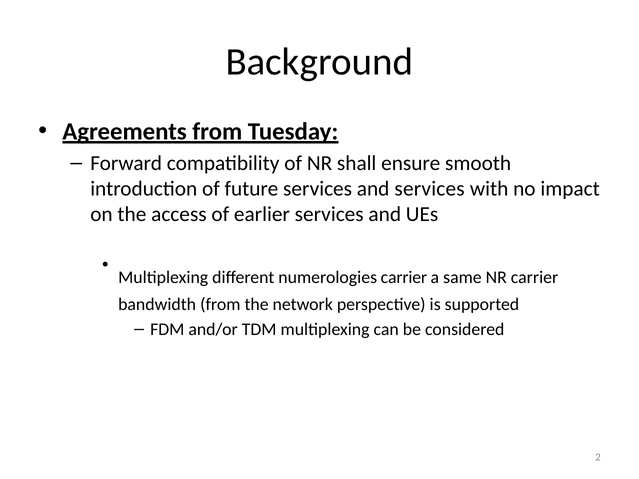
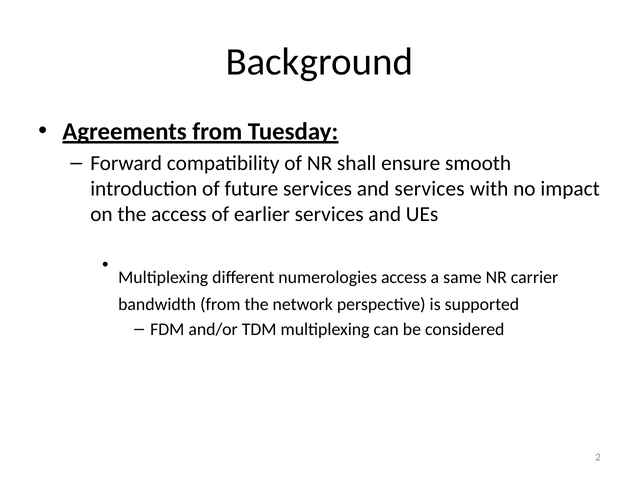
numerologies carrier: carrier -> access (404, 277)
